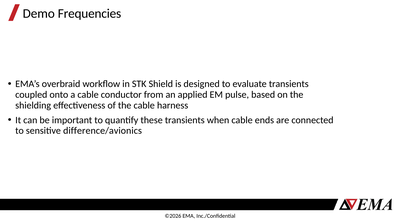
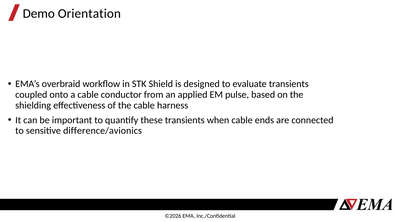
Frequencies: Frequencies -> Orientation (89, 13)
